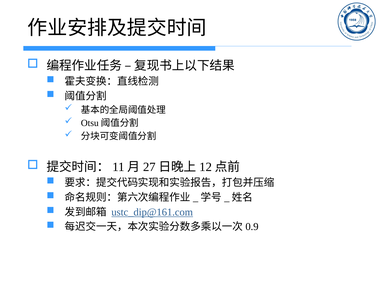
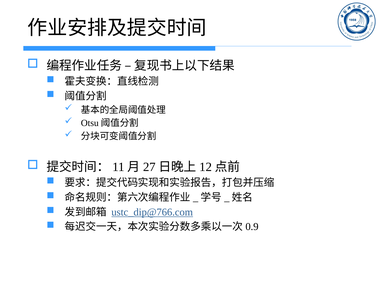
ustc_dip@161.com: ustc_dip@161.com -> ustc_dip@766.com (152, 212)
